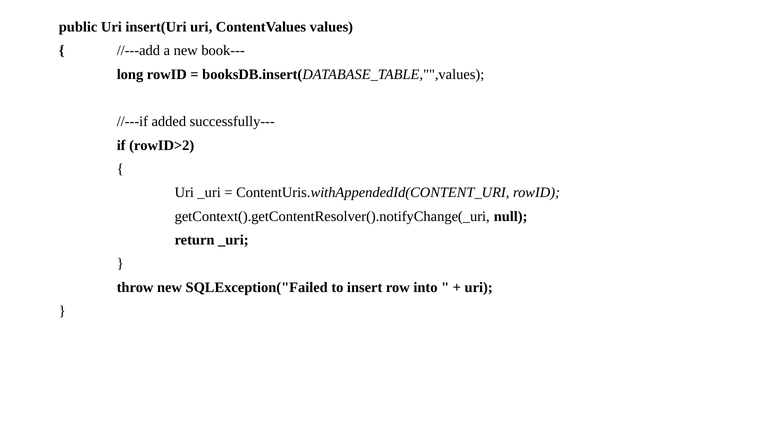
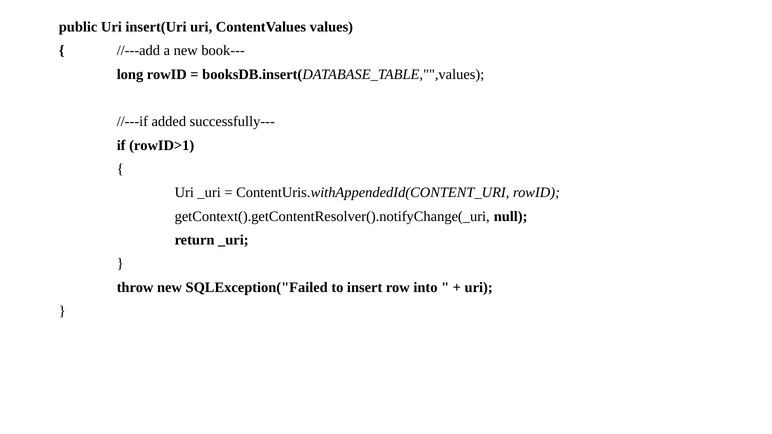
rowID>2: rowID>2 -> rowID>1 (162, 145)
